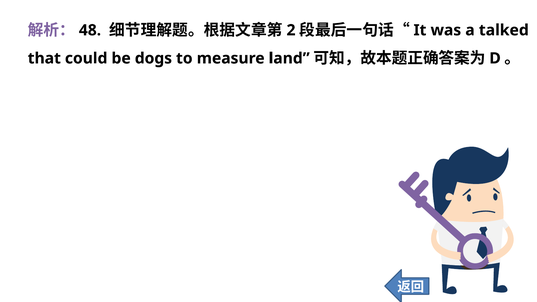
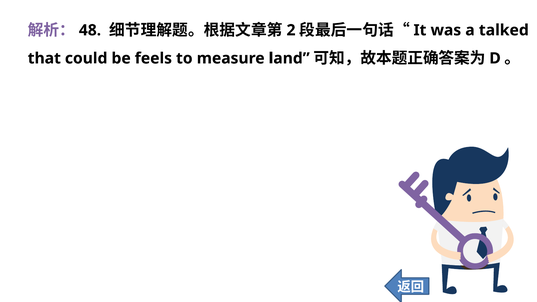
dogs: dogs -> feels (153, 58)
